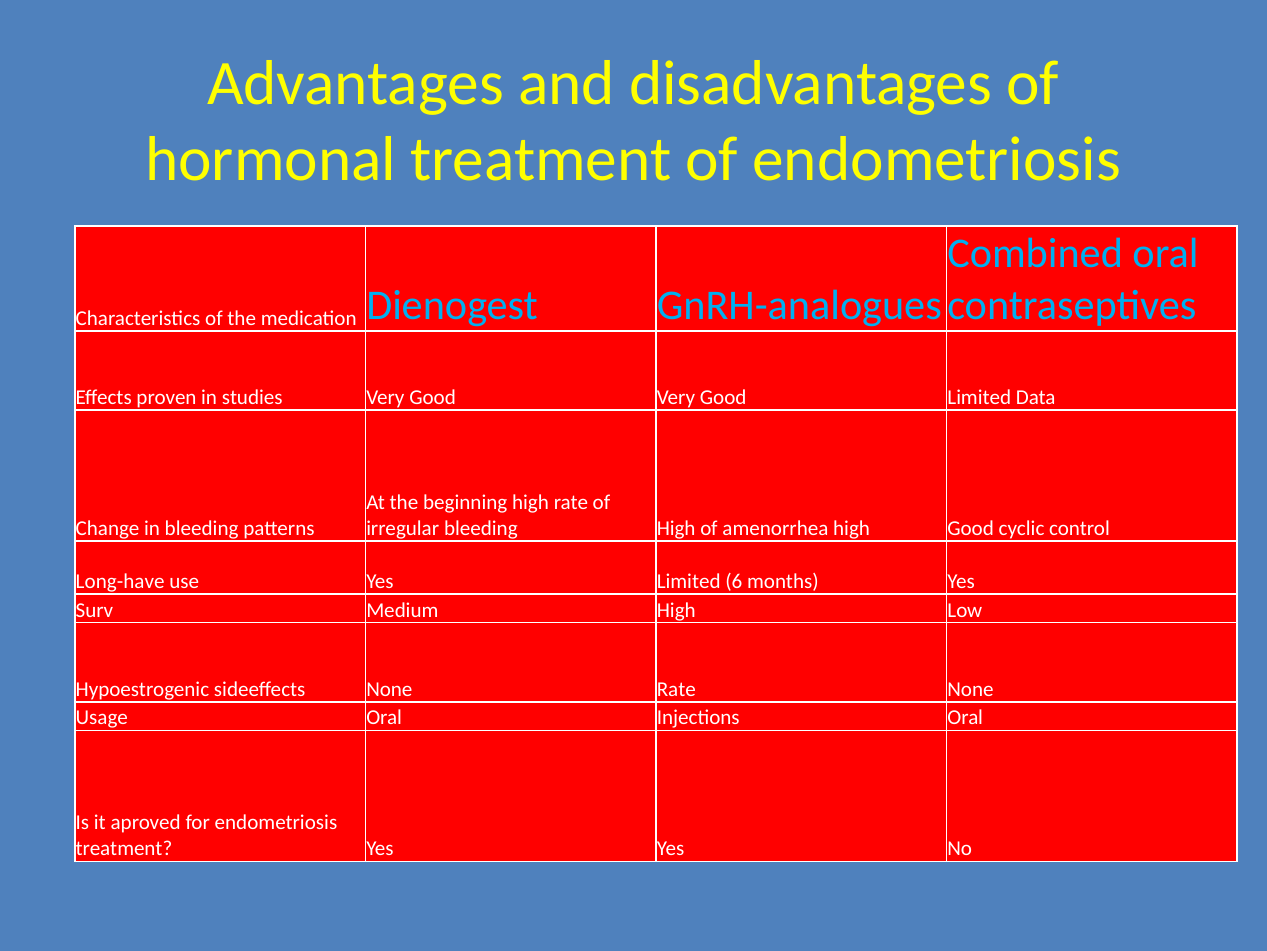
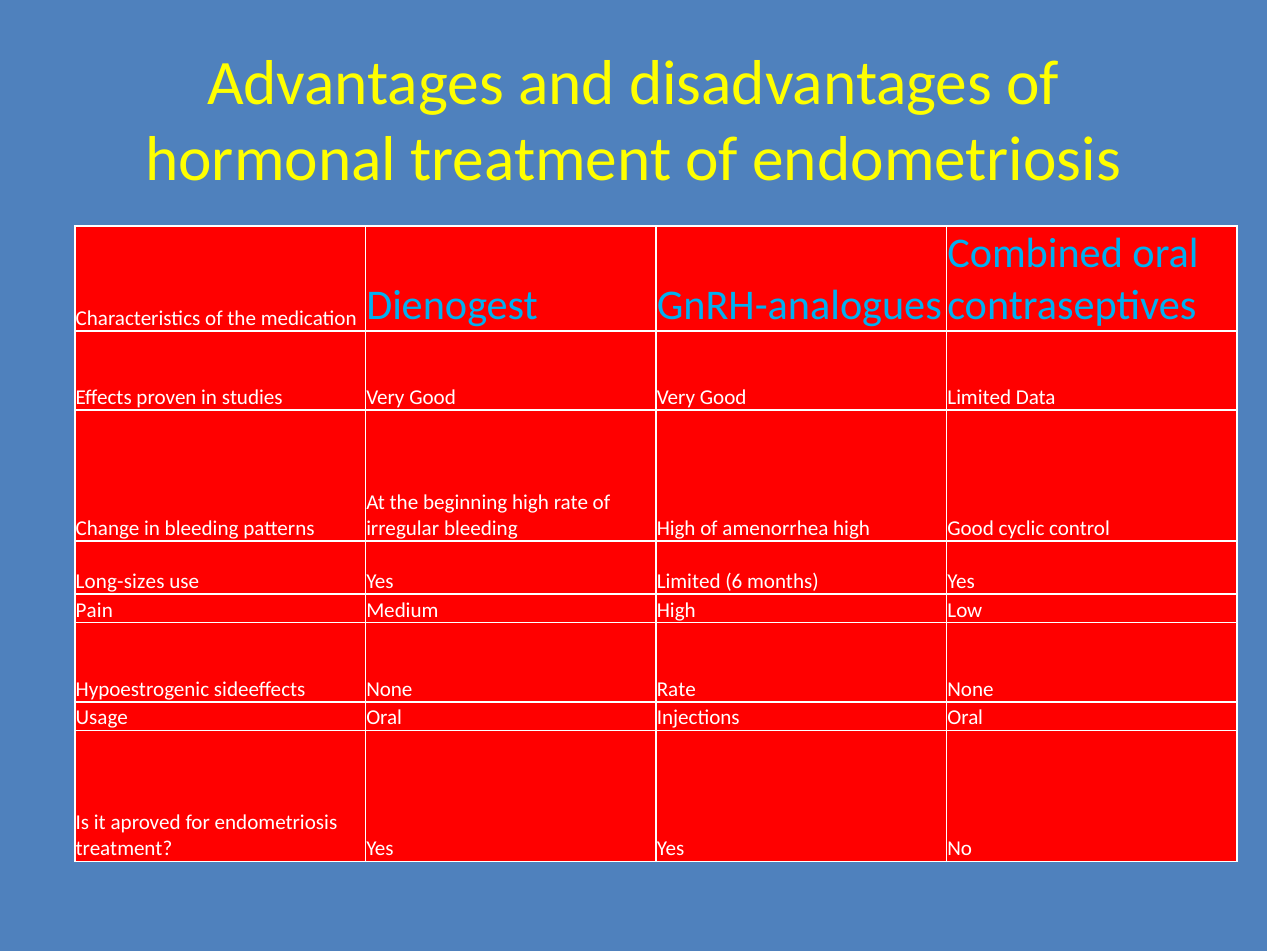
Long-have: Long-have -> Long-sizes (120, 581)
Surv: Surv -> Pain (94, 610)
